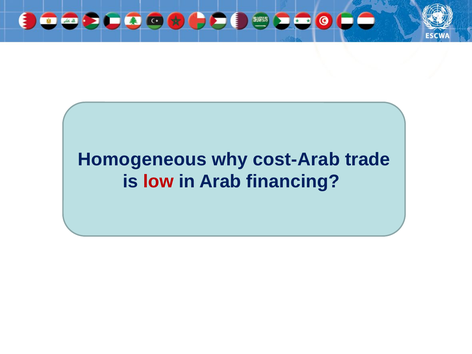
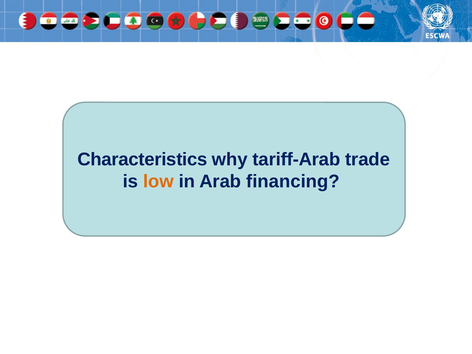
Homogeneous: Homogeneous -> Characteristics (142, 159)
cost-Arab: cost-Arab -> tariff-Arab (296, 159)
low colour: red -> orange (158, 181)
